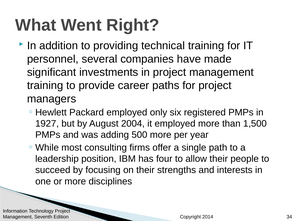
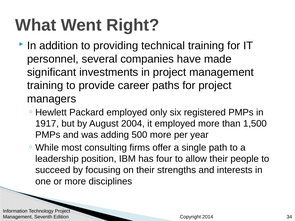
1927: 1927 -> 1917 (47, 124)
